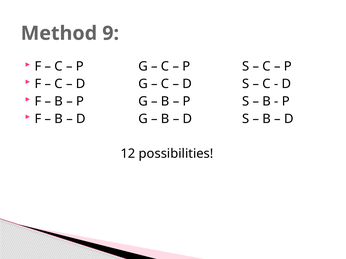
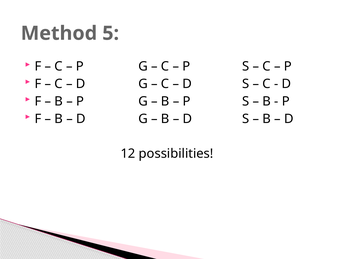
9: 9 -> 5 (111, 33)
